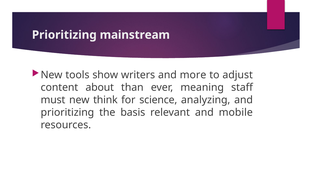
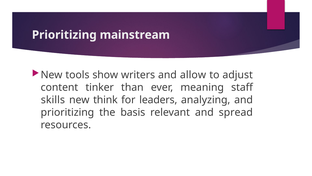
more: more -> allow (193, 75)
about: about -> tinker (100, 87)
must: must -> skills (53, 100)
science: science -> leaders (158, 100)
mobile: mobile -> spread (236, 112)
